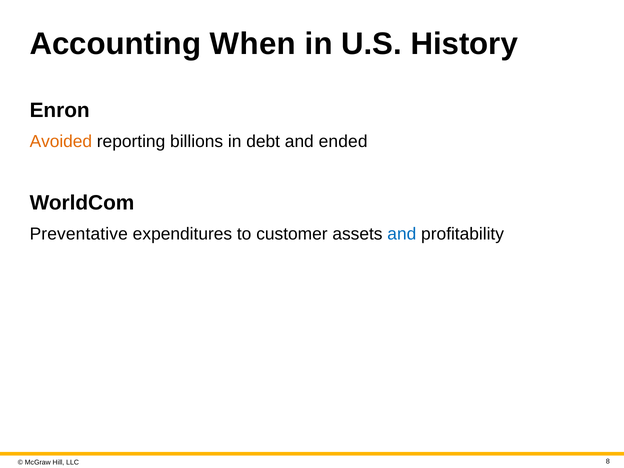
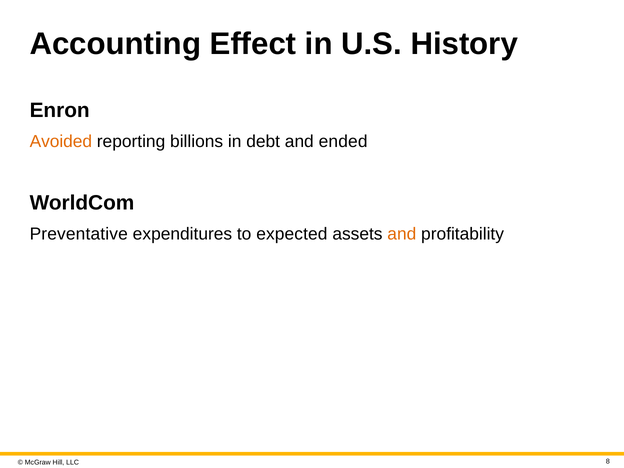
When: When -> Effect (253, 44)
customer: customer -> expected (292, 234)
and colour: blue -> orange (402, 234)
